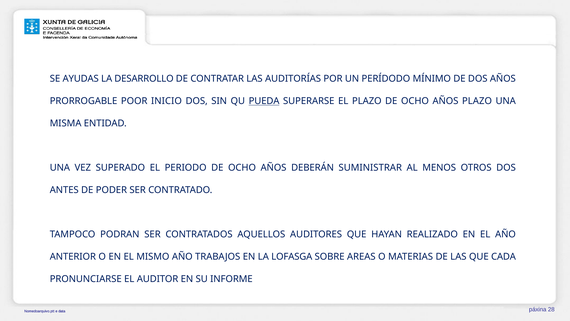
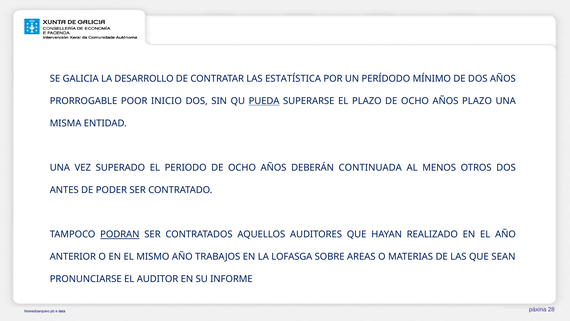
AYUDAS: AYUDAS -> GALICIA (81, 79)
AUDITORÍAS: AUDITORÍAS -> ESTATÍSTICA (293, 79)
SUMINISTRAR: SUMINISTRAR -> CONTINUADA (370, 168)
PODRAN underline: none -> present (120, 234)
CADA: CADA -> SEAN (503, 256)
